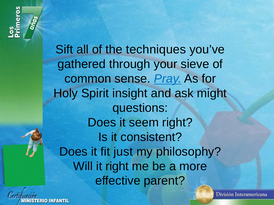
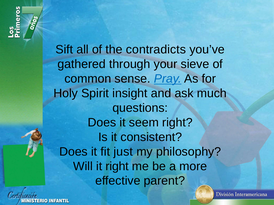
techniques: techniques -> contradicts (156, 50)
might: might -> much (212, 94)
